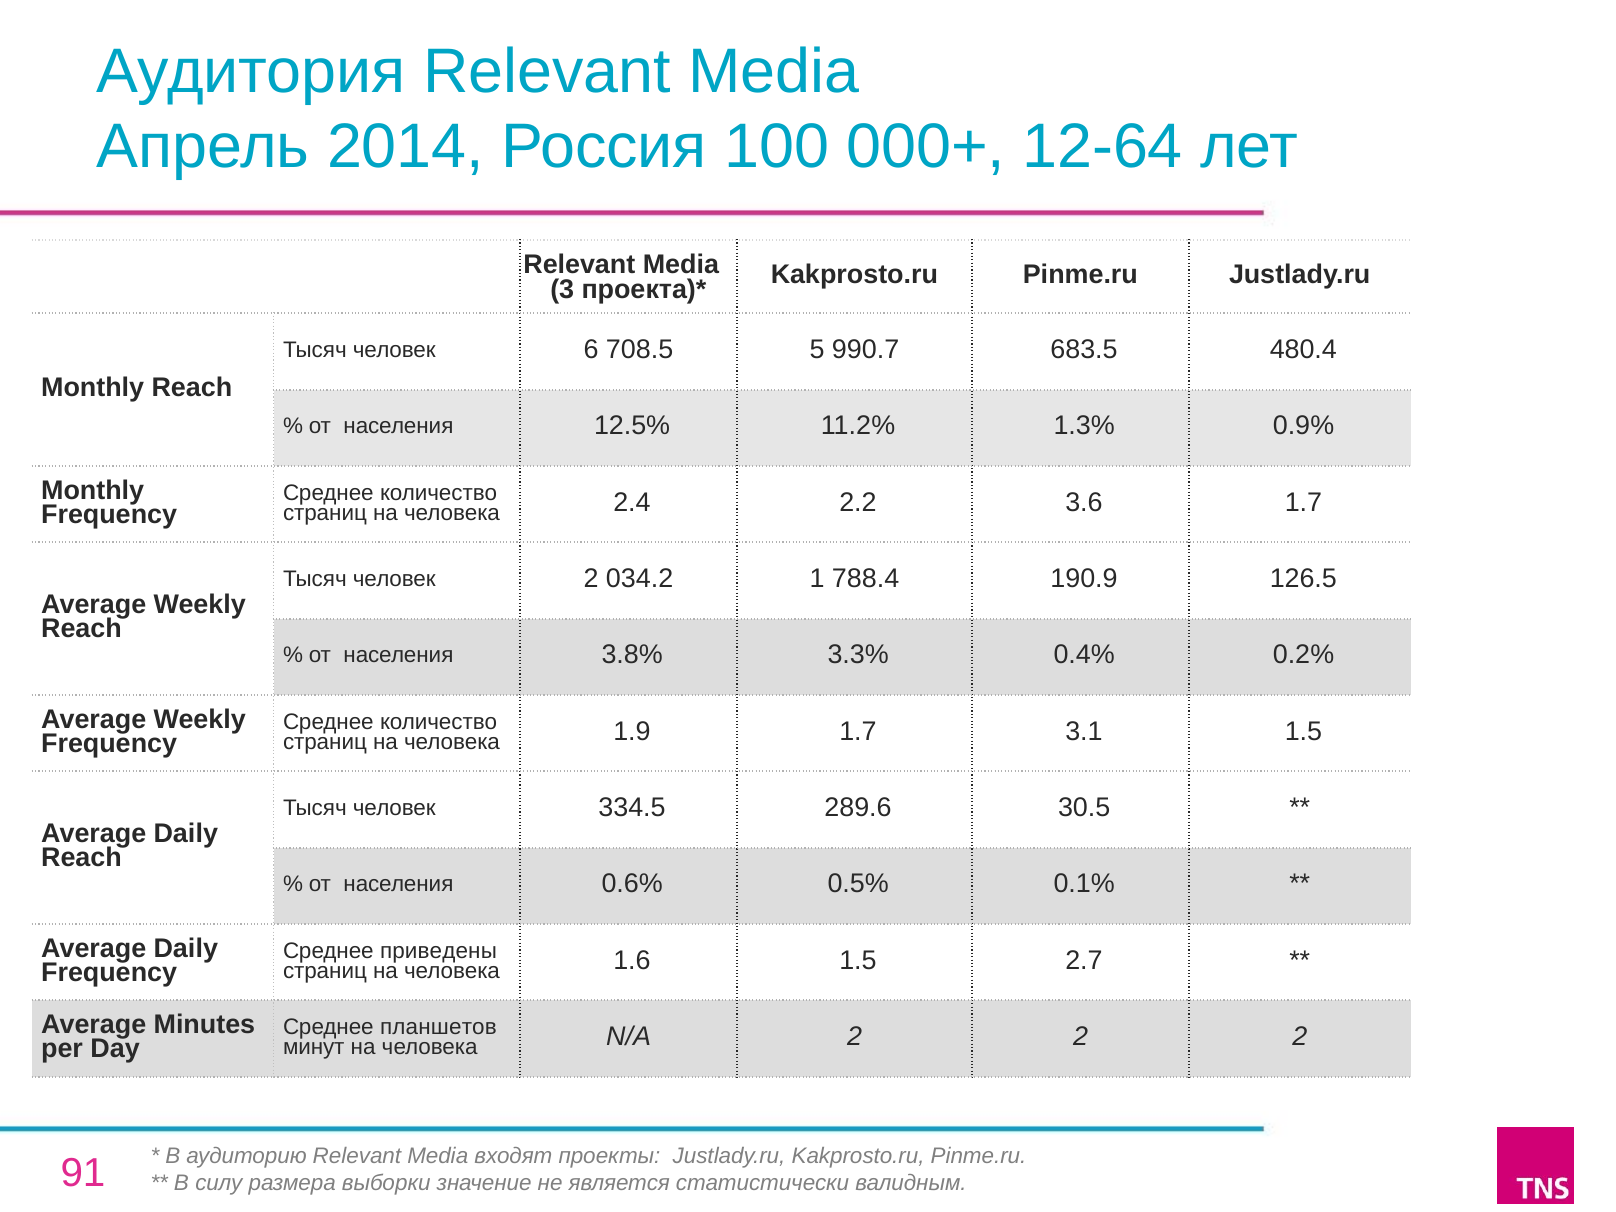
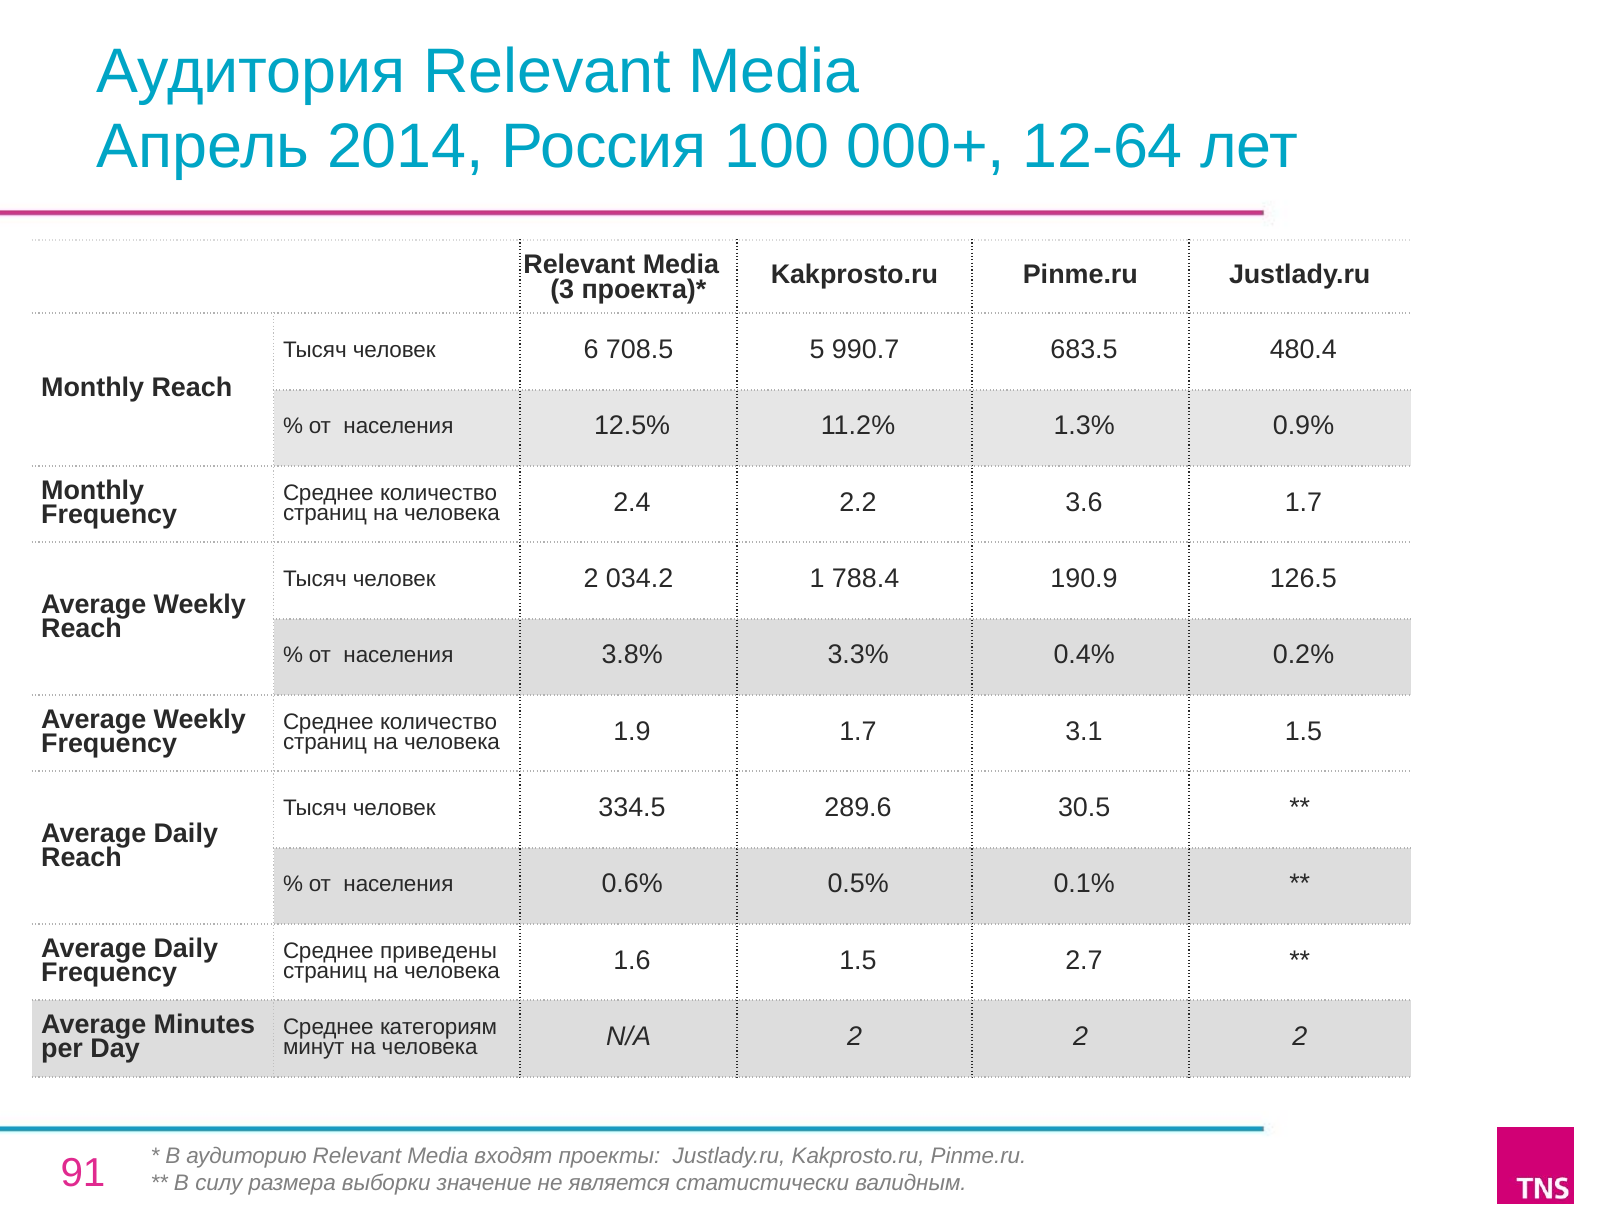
планшетов: планшетов -> категориям (439, 1027)
